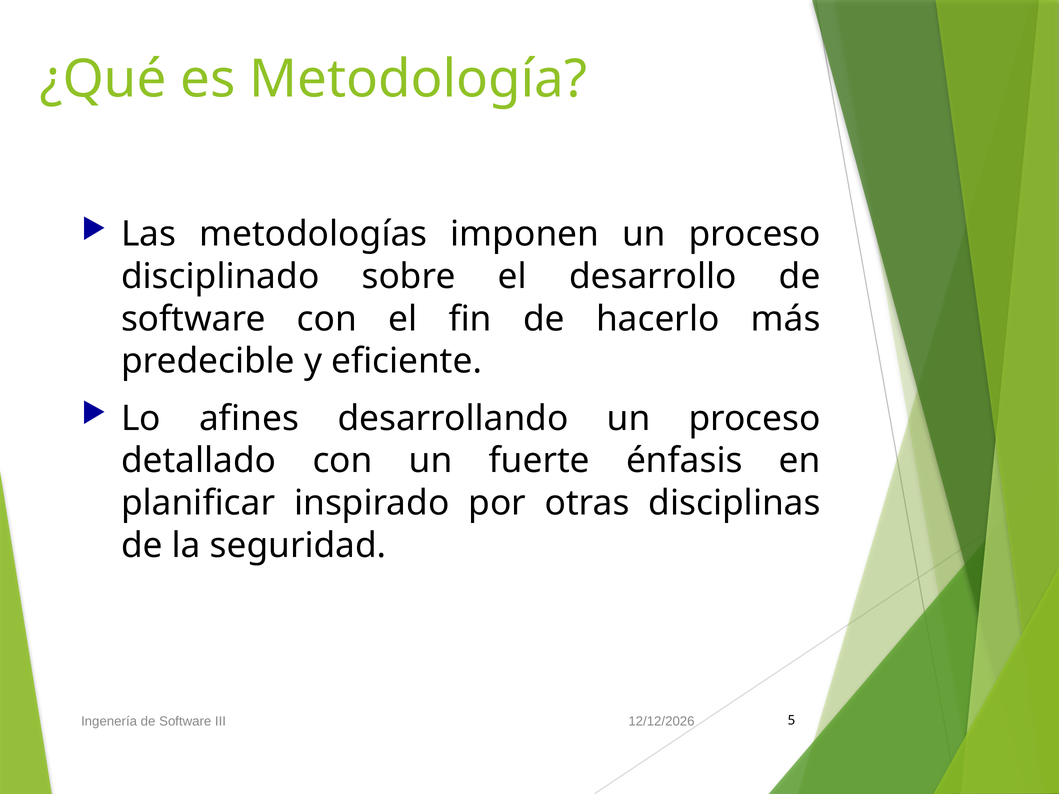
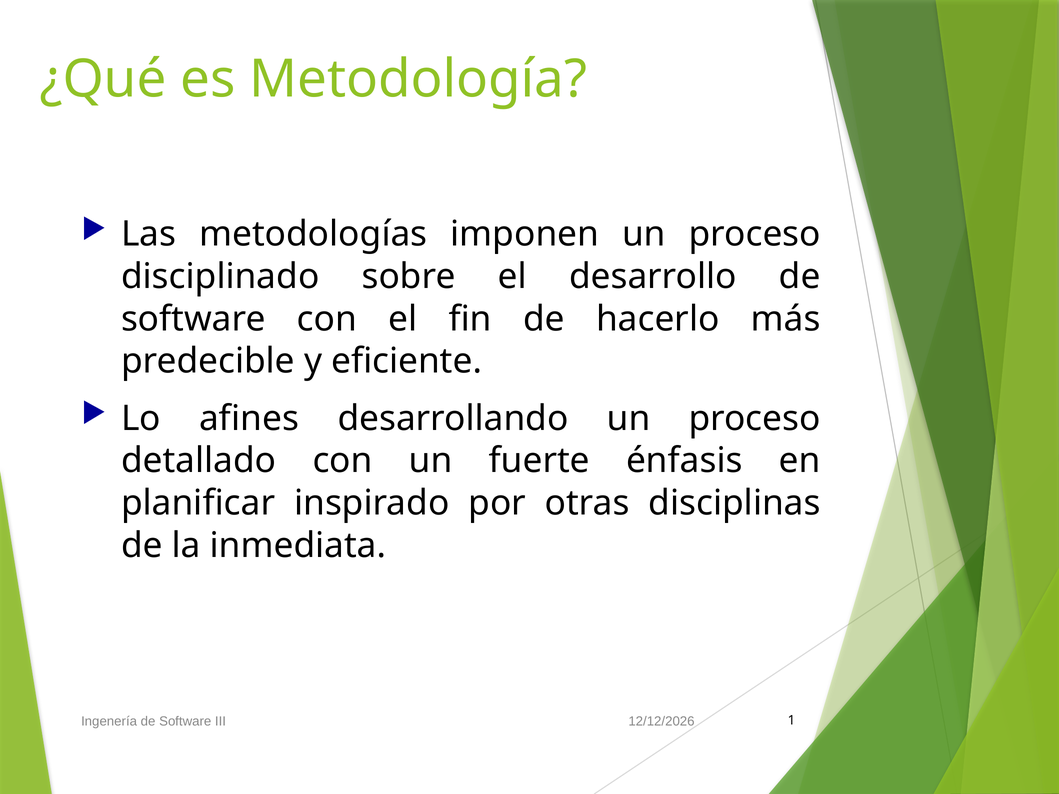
seguridad: seguridad -> inmediata (298, 546)
5: 5 -> 1 (792, 721)
